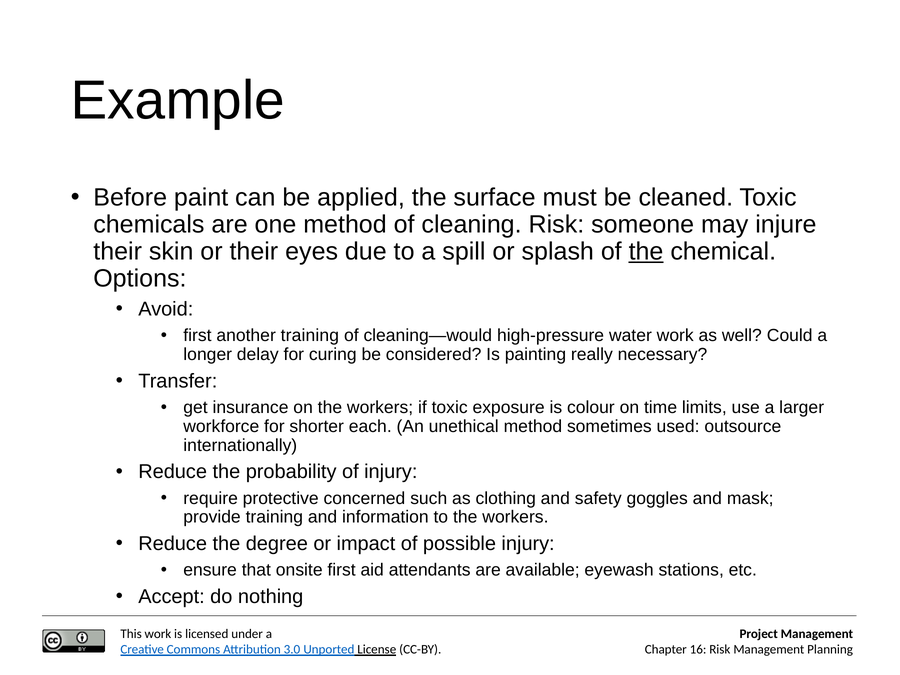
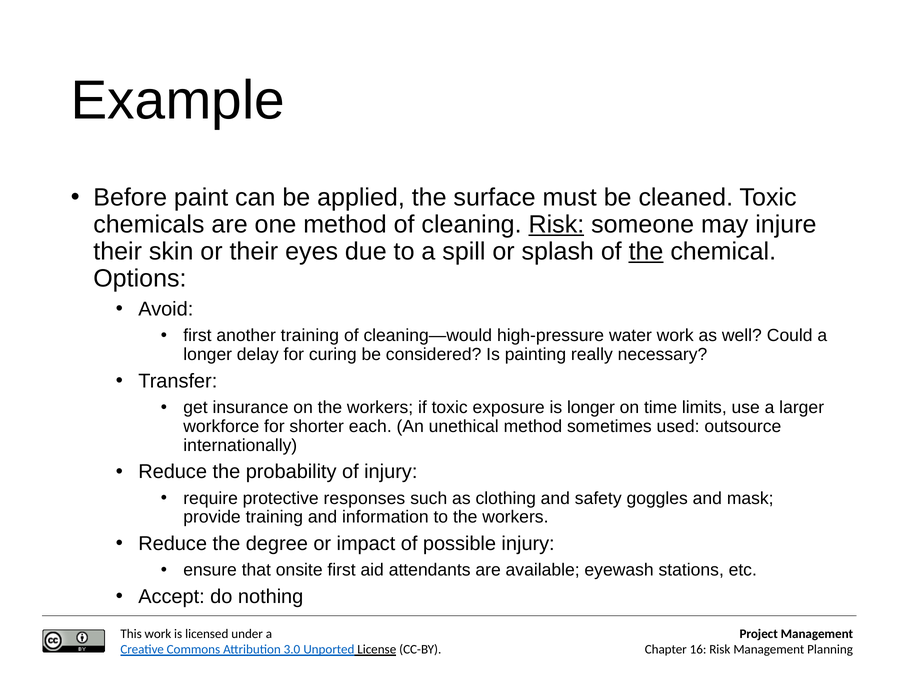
Risk underline: none -> present (556, 225)
is colour: colour -> longer (591, 407)
concerned: concerned -> responses (364, 498)
